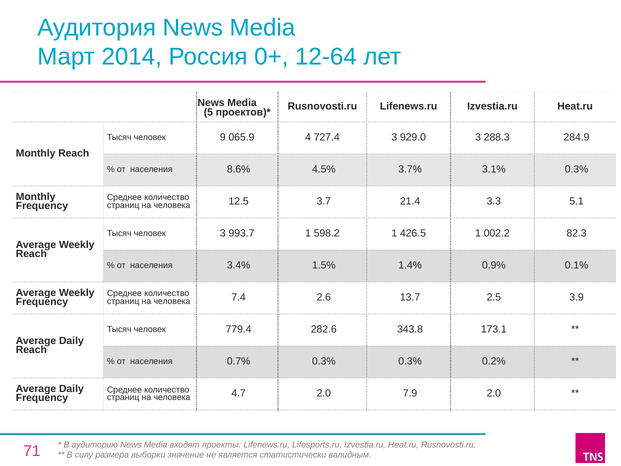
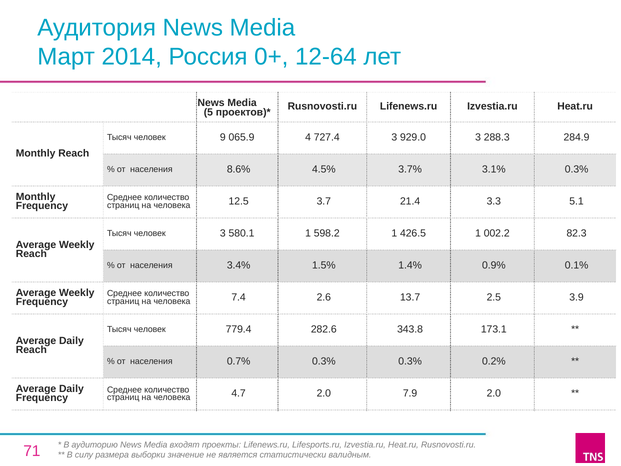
993.7: 993.7 -> 580.1 (241, 233)
